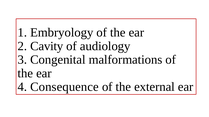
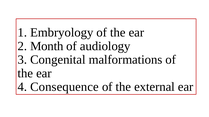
Cavity: Cavity -> Month (47, 46)
